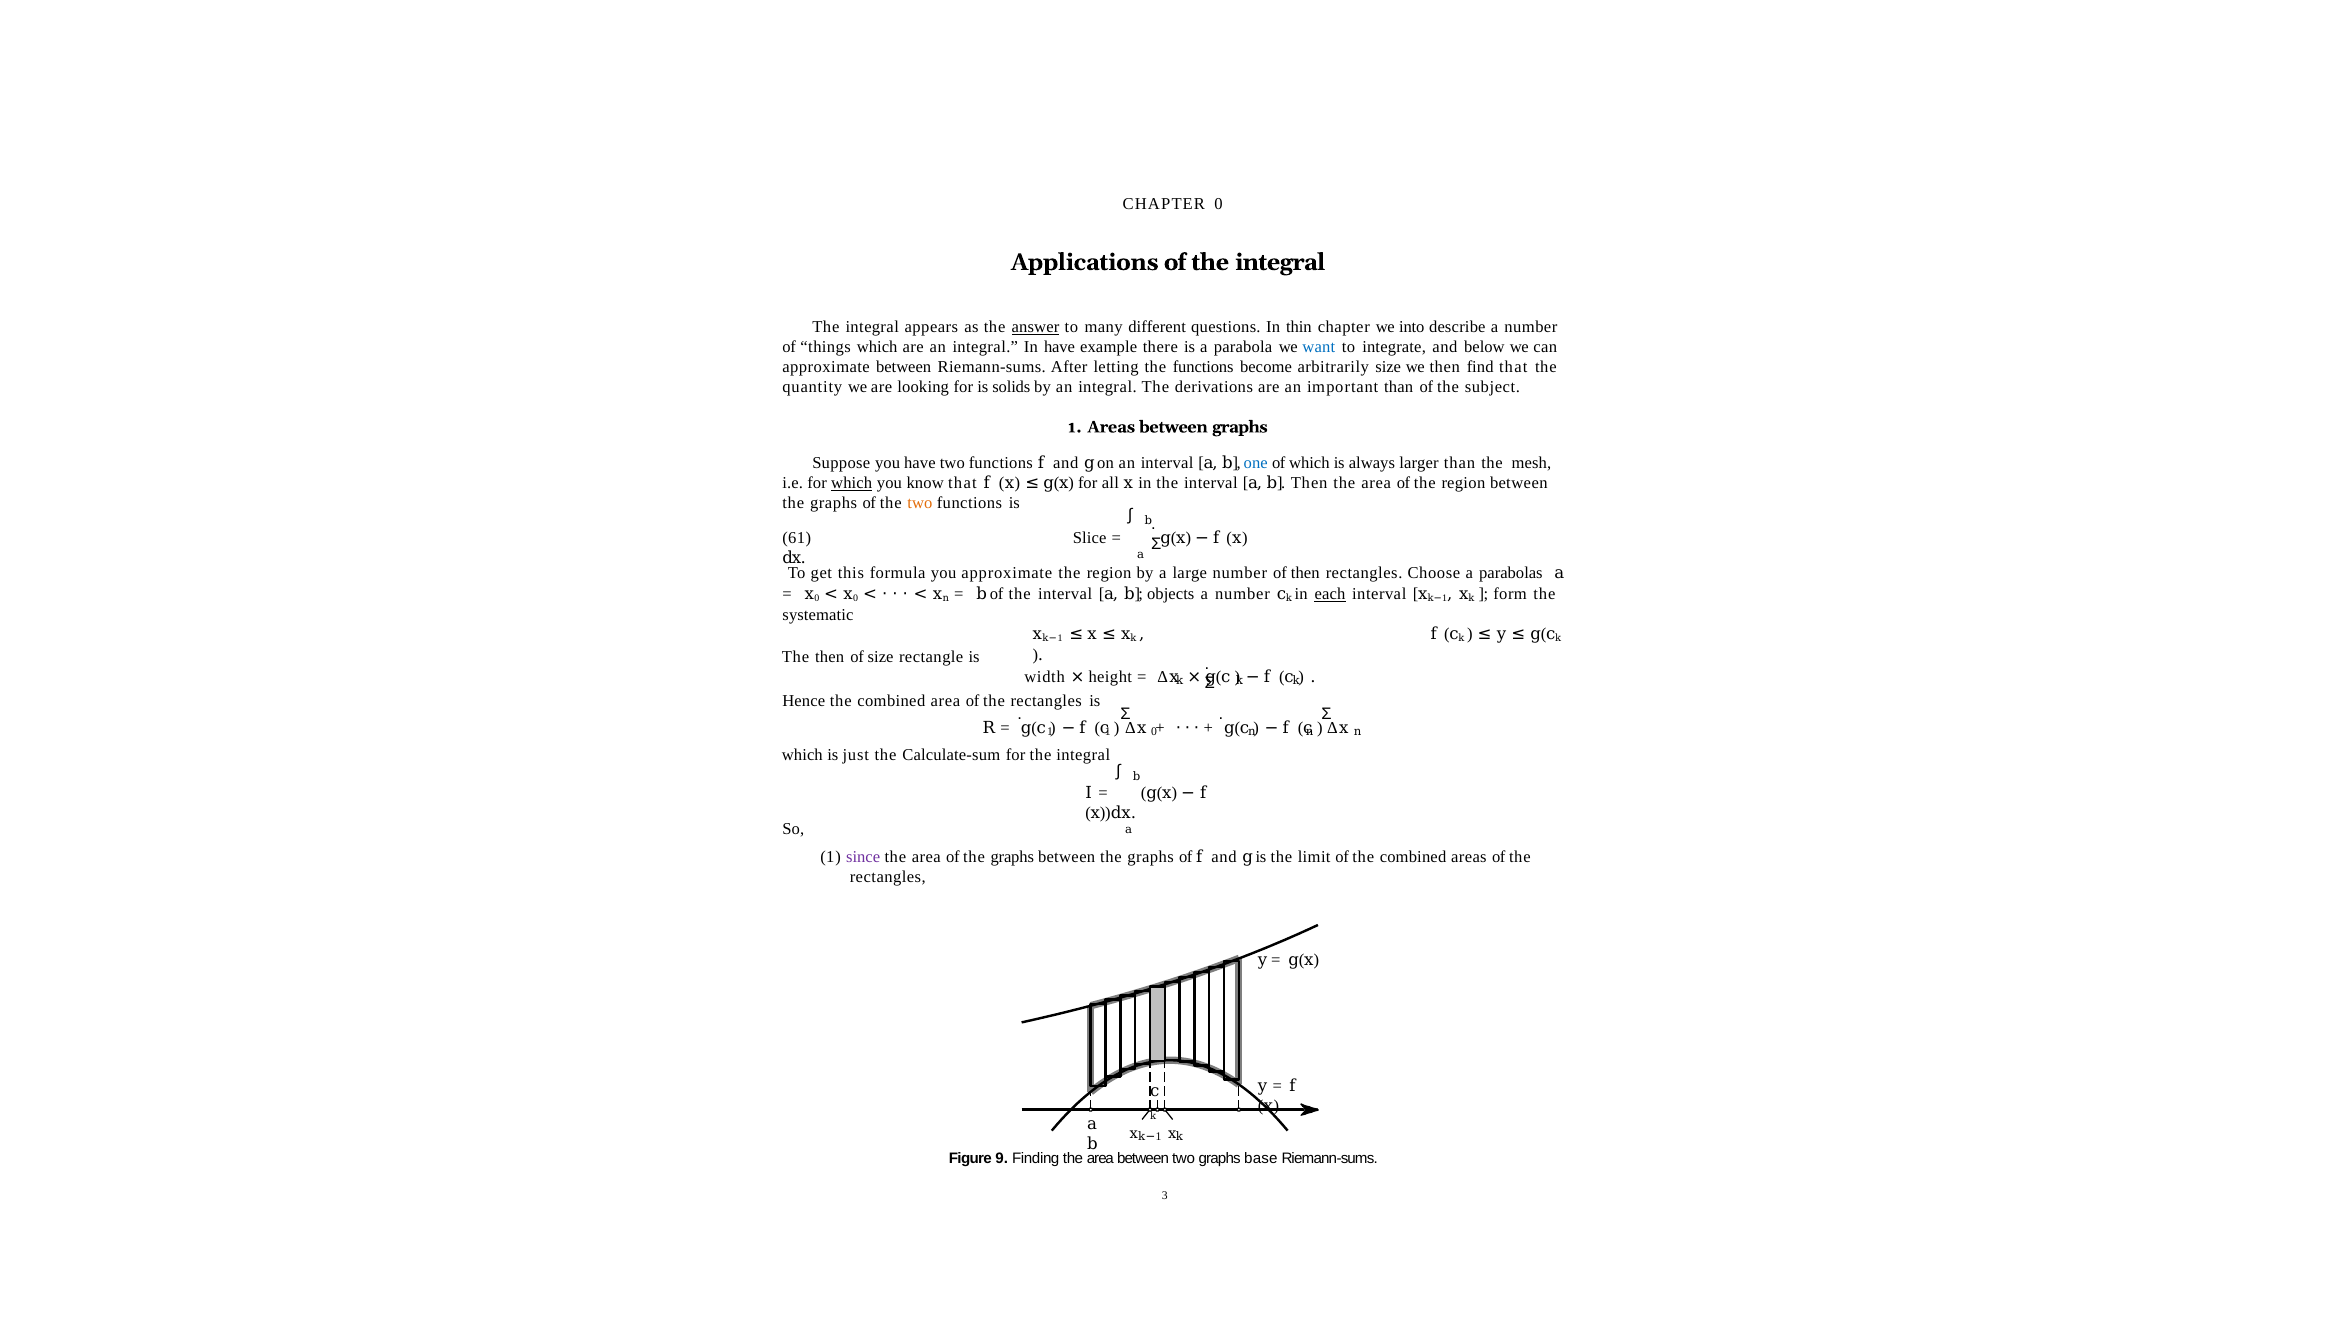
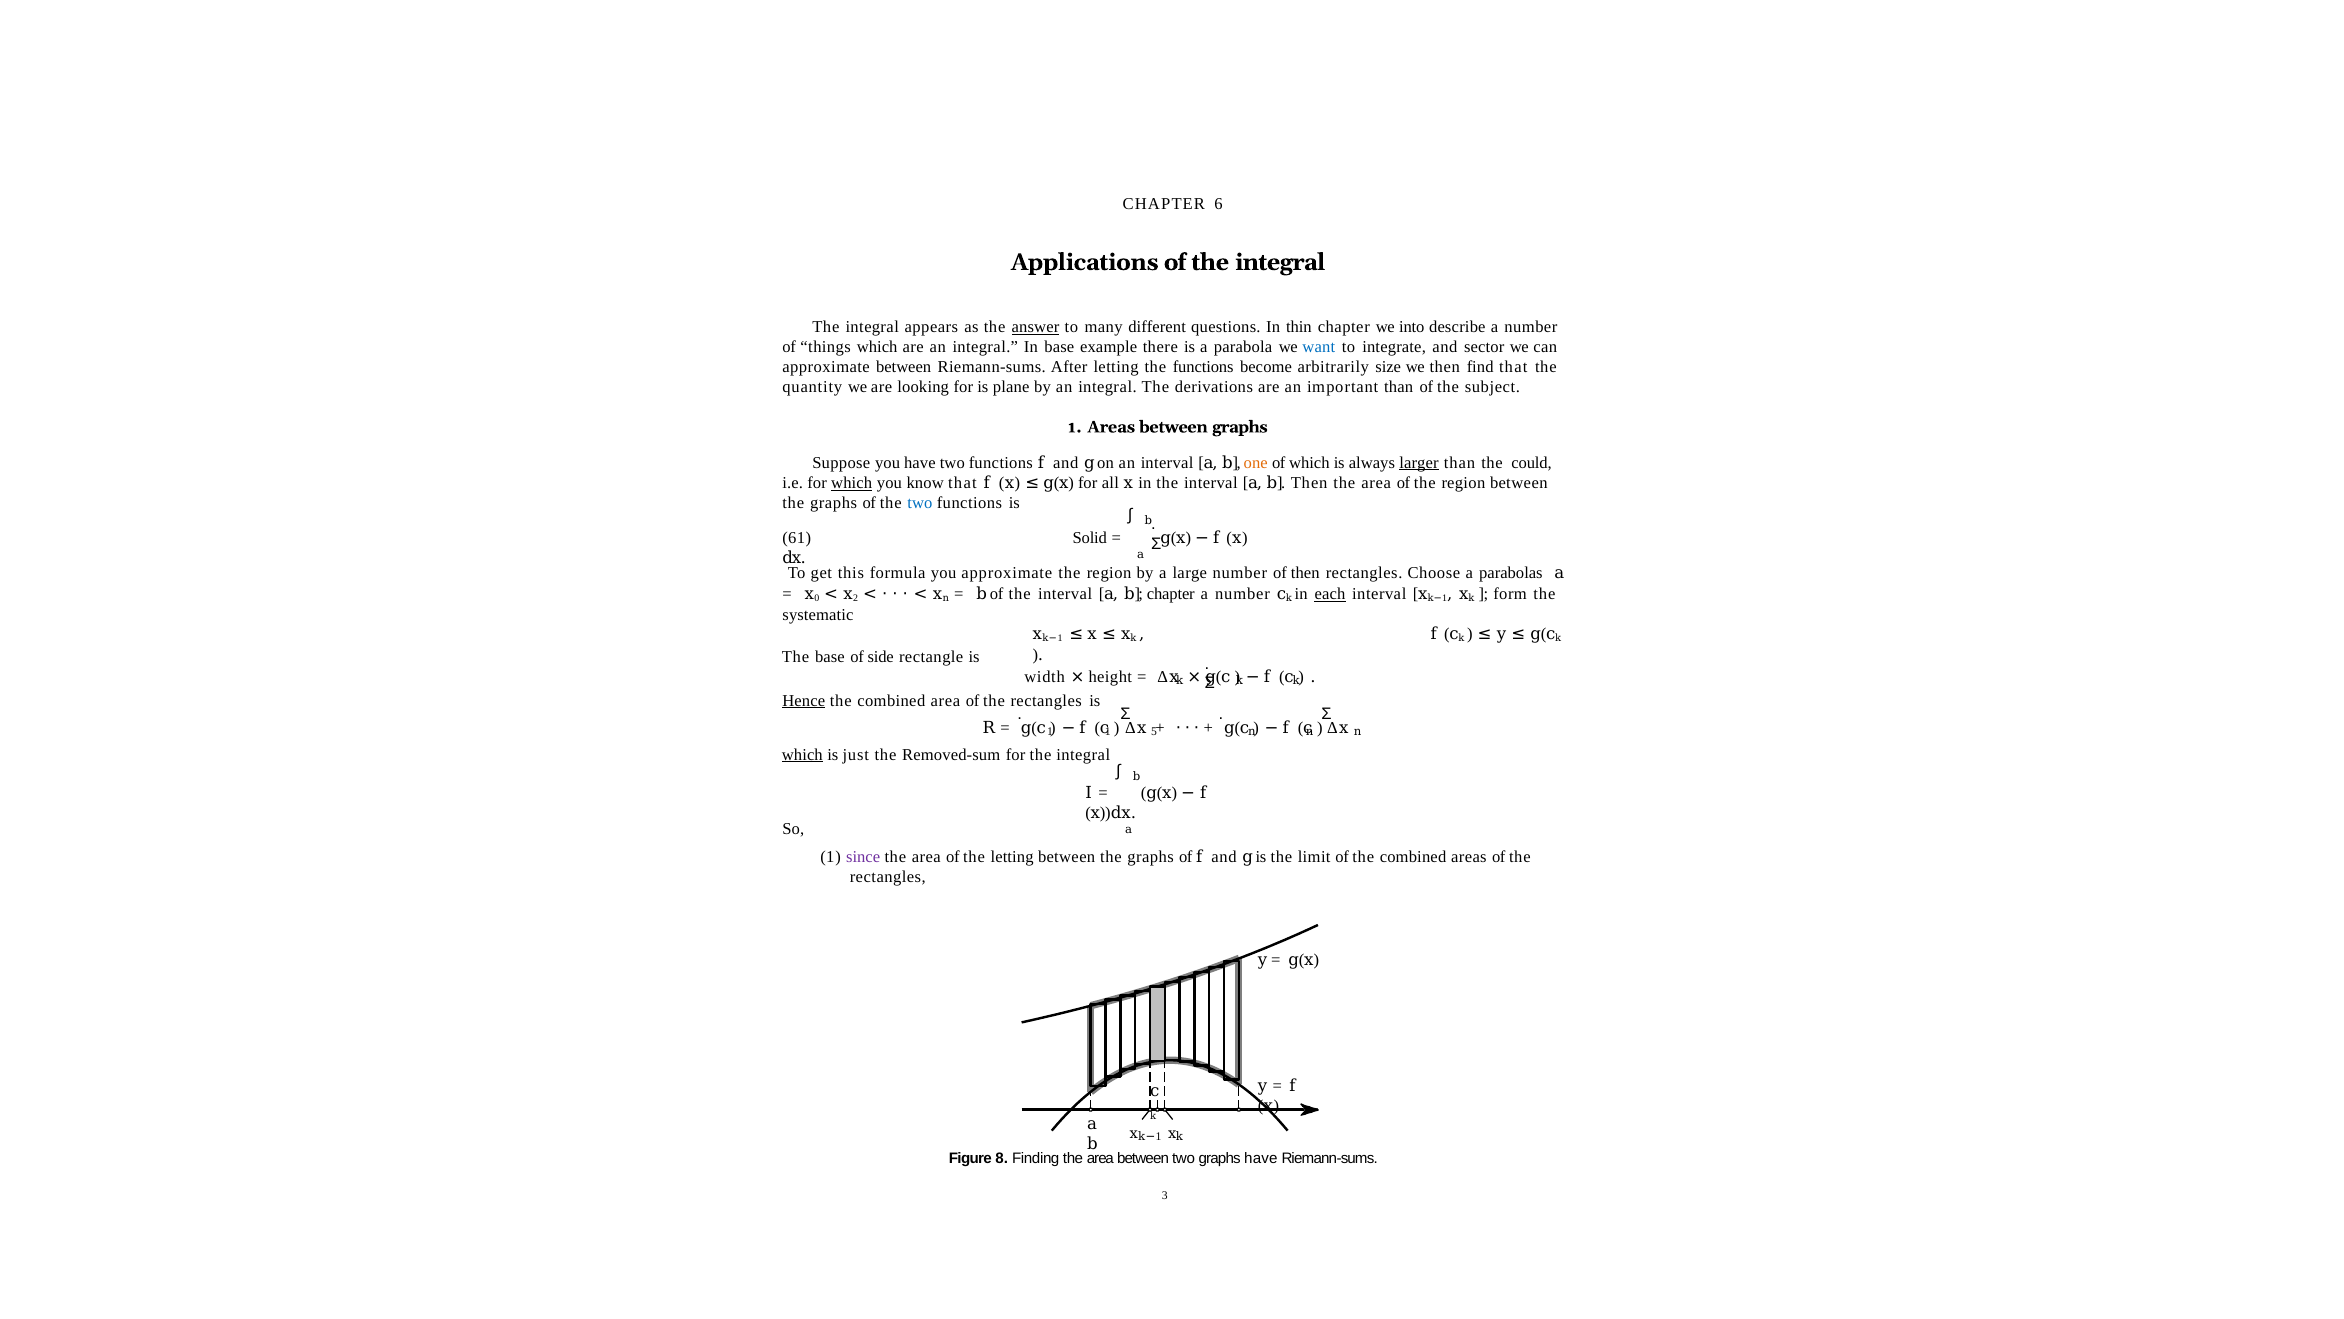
CHAPTER 0: 0 -> 6 (1218, 204)
In have: have -> base (1059, 347)
below: below -> sector (1484, 347)
solids: solids -> plane (1011, 387)
one colour: blue -> orange (1256, 462)
larger underline: none -> present (1419, 462)
mesh: mesh -> could (1532, 462)
two colour: orange -> blue (920, 503)
Slice: Slice -> Solid (1090, 538)
0: 0 -> 2 (856, 598)
b objects: objects -> chapter (1171, 594)
The then: then -> base (830, 657)
of size: size -> side (881, 657)
Hence underline: none -> present (804, 700)
0: 0 -> 5 (1154, 732)
which underline: none -> present (802, 754)
Calculate-sum: Calculate-sum -> Removed-sum (951, 754)
of the graphs: graphs -> letting (1012, 857)
9: 9 -> 8 (1002, 1158)
graphs base: base -> have (1261, 1158)
